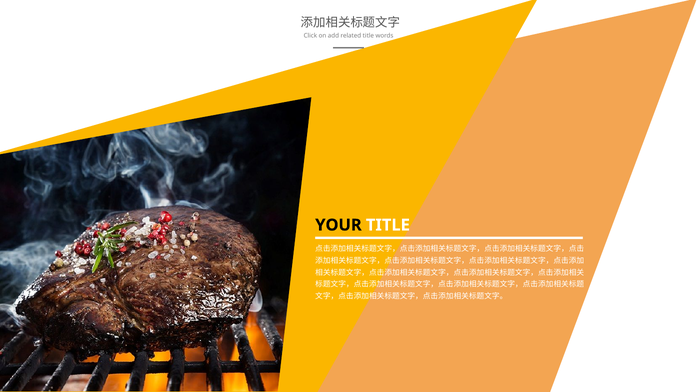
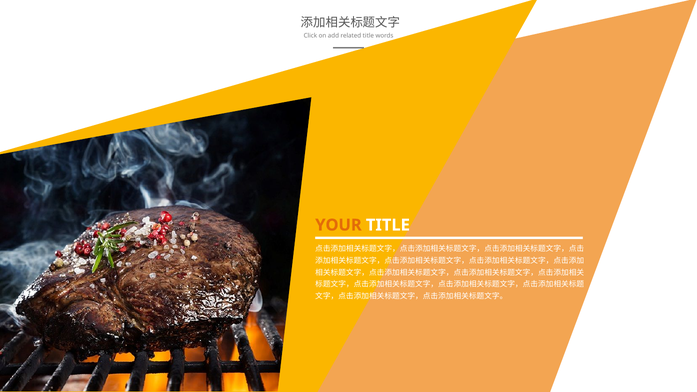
YOUR colour: black -> orange (338, 225)
